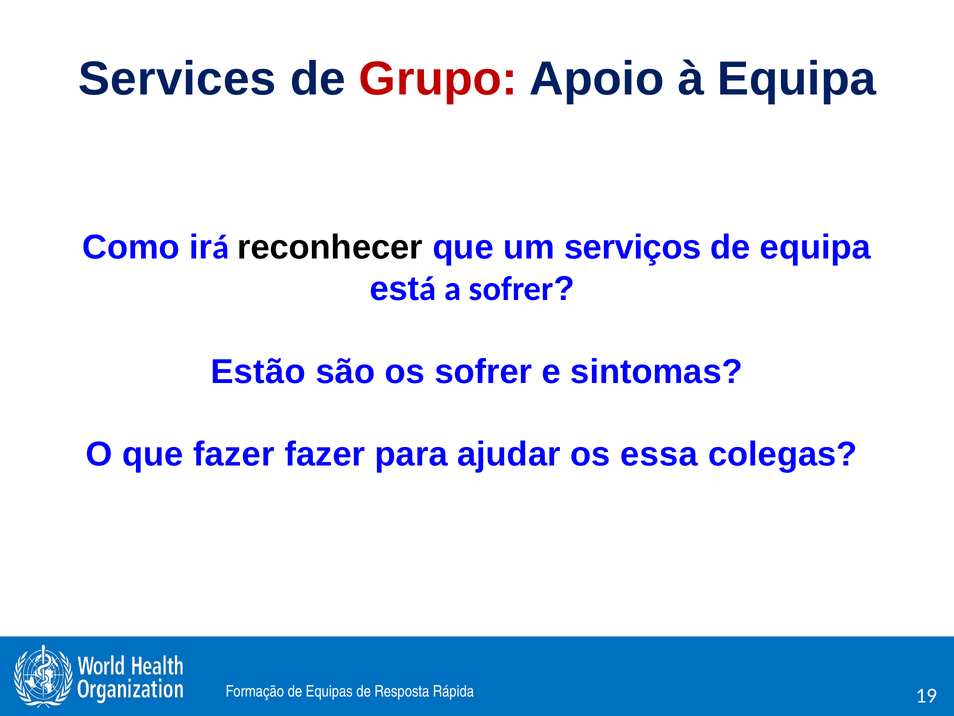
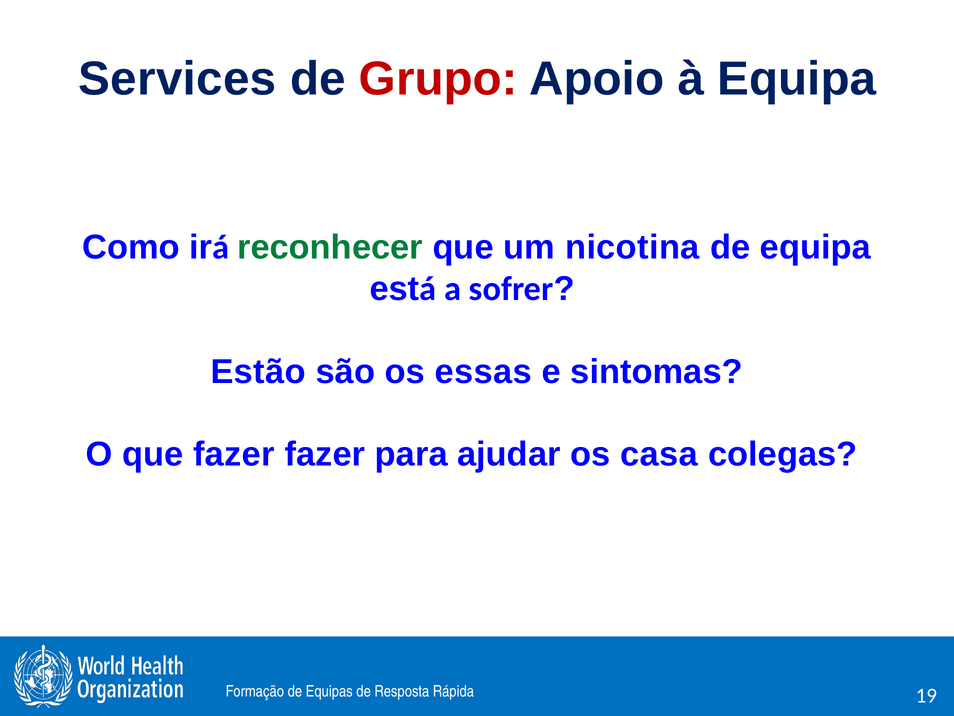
reconhecer colour: black -> green (330, 247)
serviços: serviços -> nicotina (632, 247)
os sofrer: sofrer -> essas (483, 371)
essa: essa -> casa (659, 454)
